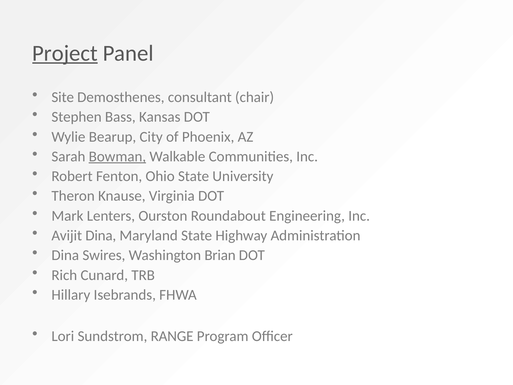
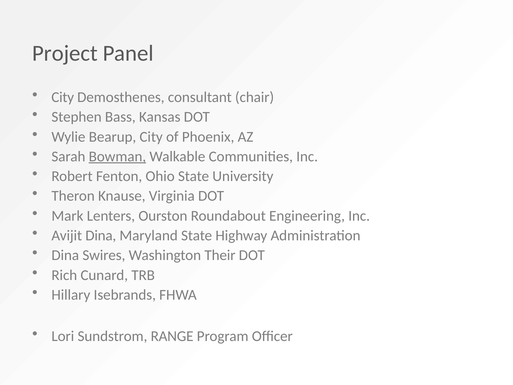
Project underline: present -> none (65, 53)
Site: Site -> City (63, 97)
Brian: Brian -> Their (220, 255)
